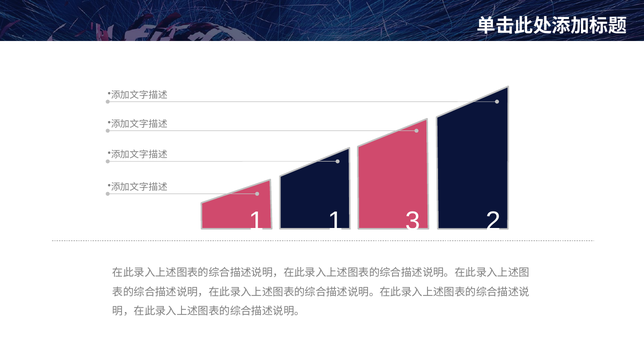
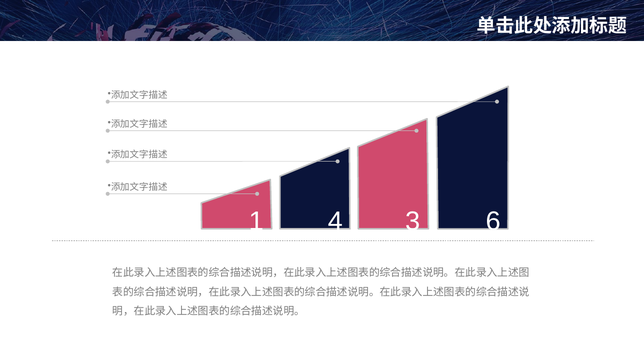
1 1: 1 -> 4 (335, 221)
2: 2 -> 6 (493, 221)
